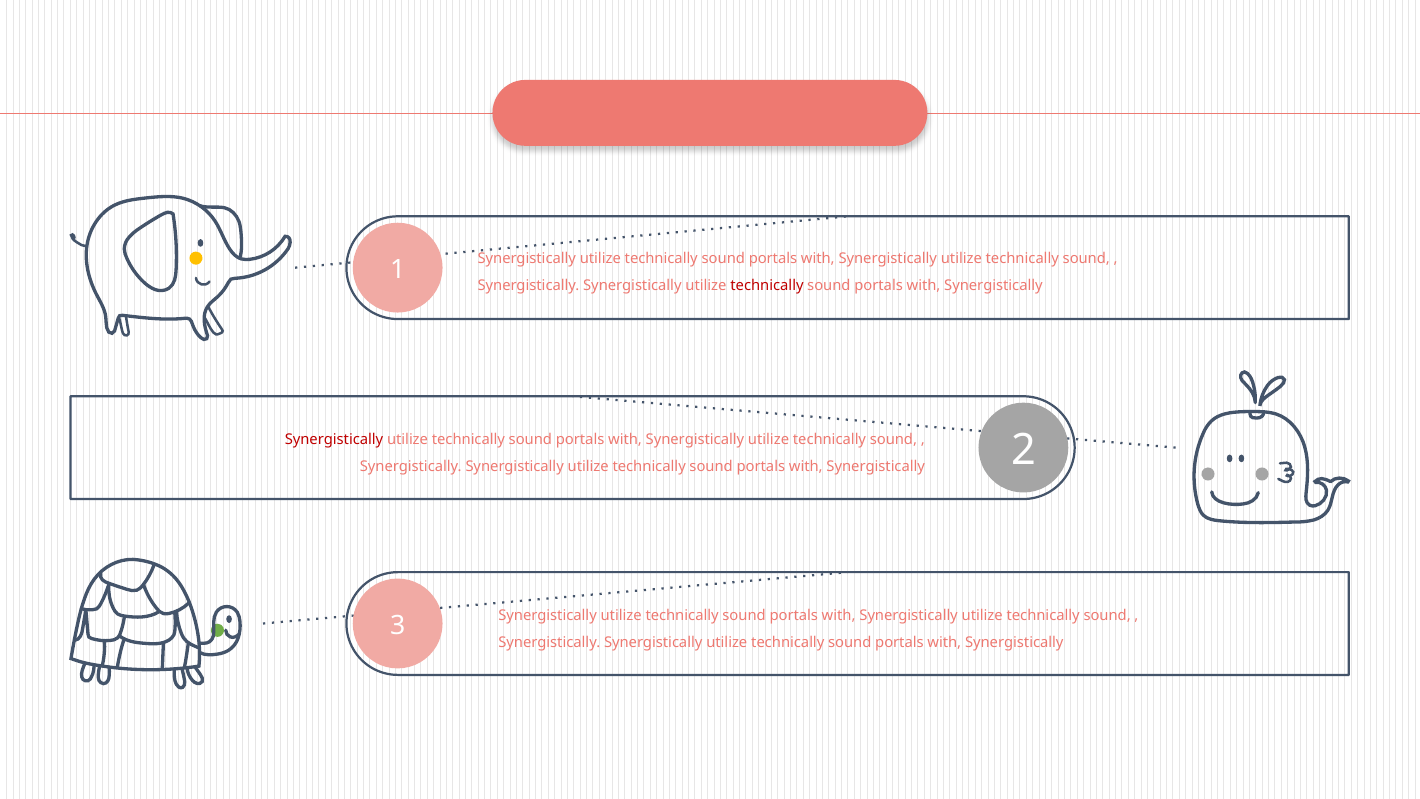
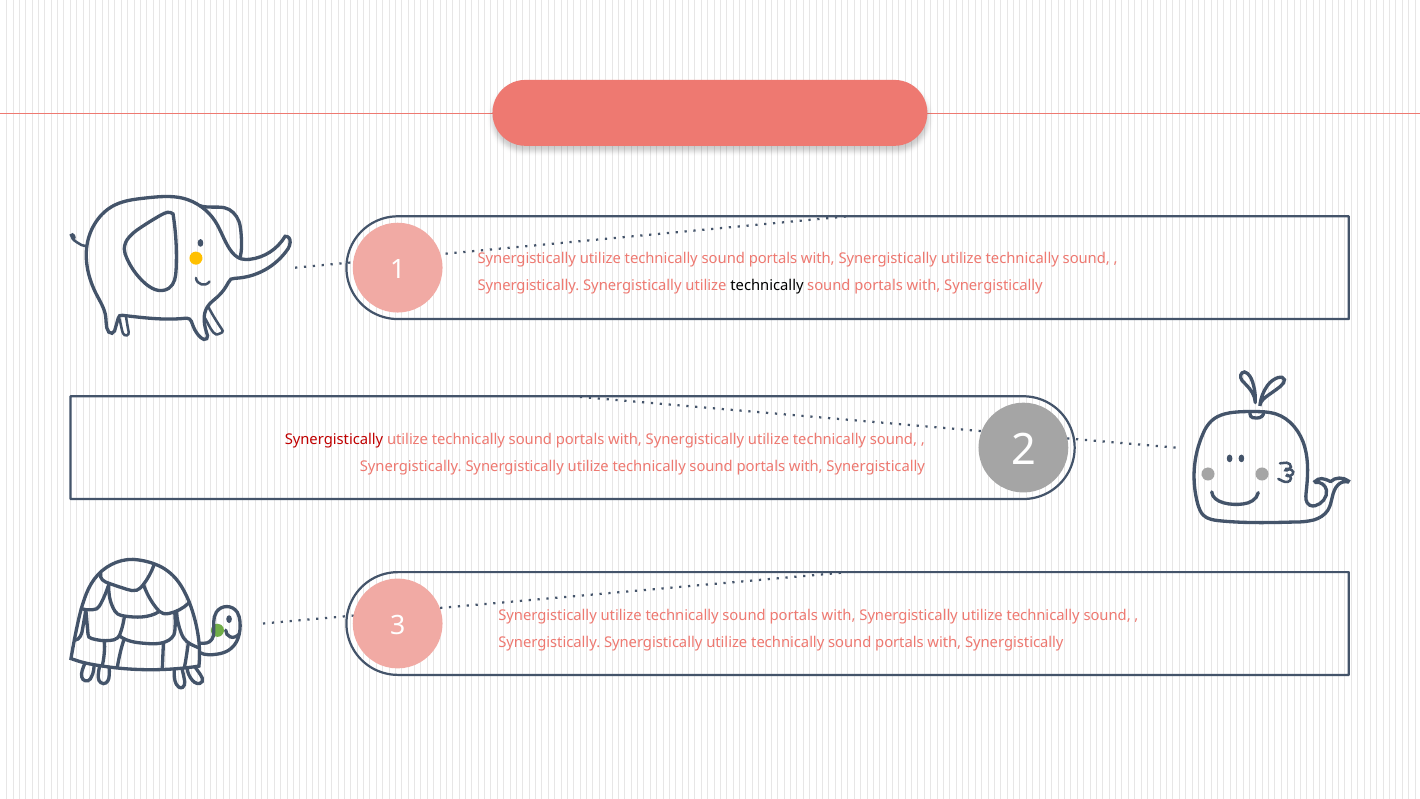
technically colour: red -> black (767, 285)
